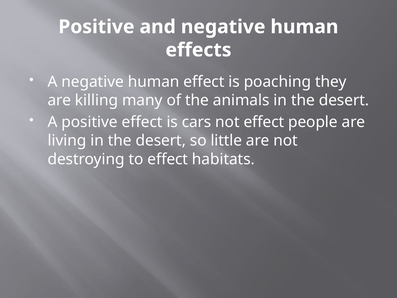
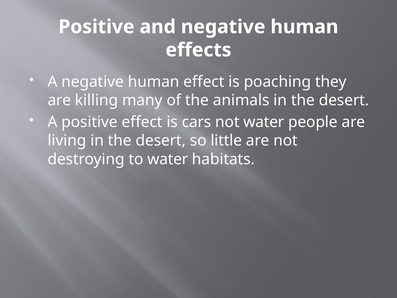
not effect: effect -> water (264, 122)
to effect: effect -> water (168, 159)
